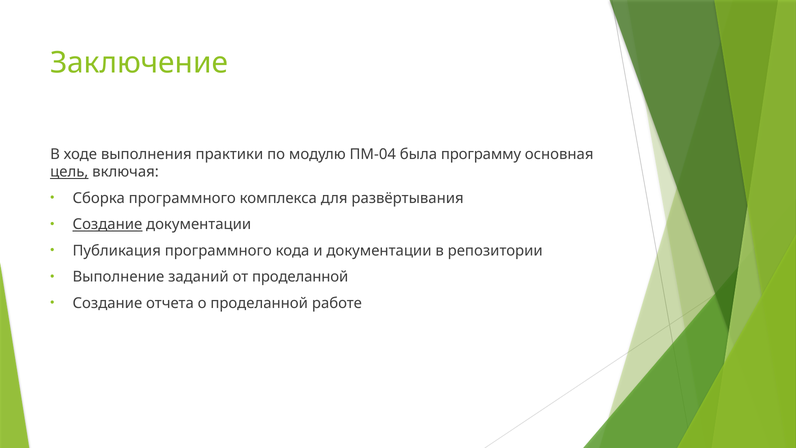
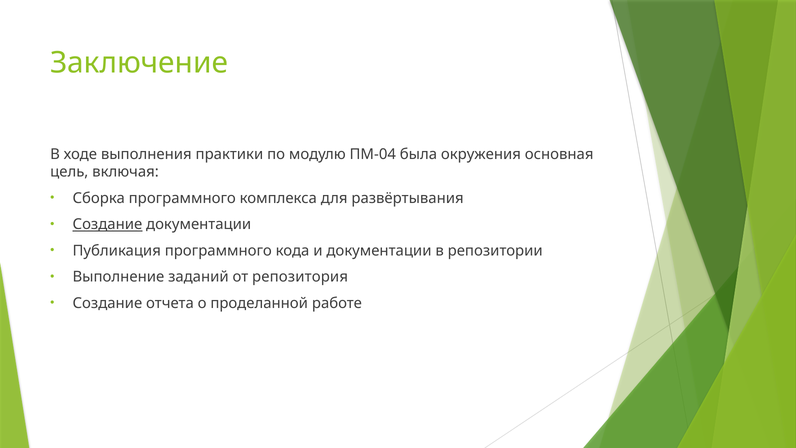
программу: программу -> окружения (481, 154)
цель underline: present -> none (69, 172)
от проделанной: проделанной -> репозитория (300, 277)
